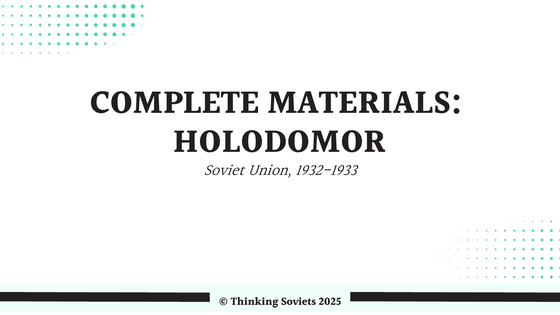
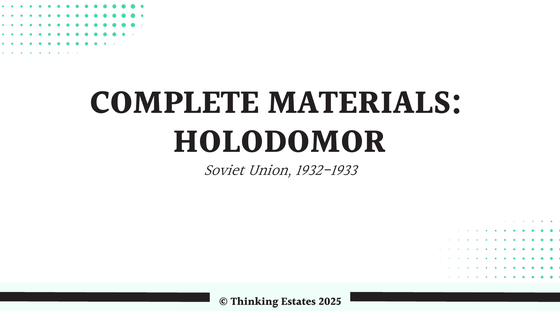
Soviets: Soviets -> Estates (298, 302)
